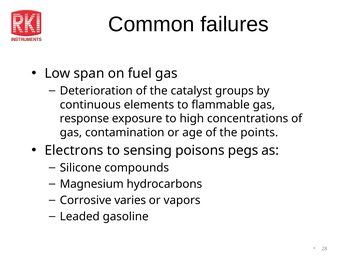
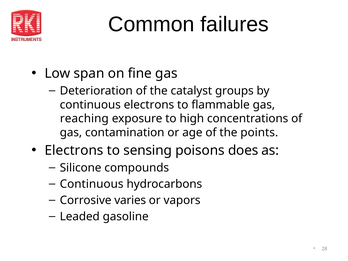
fuel: fuel -> fine (140, 74)
continuous elements: elements -> electrons (149, 105)
response: response -> reaching (84, 119)
pegs: pegs -> does (243, 150)
Magnesium: Magnesium -> Continuous (92, 184)
